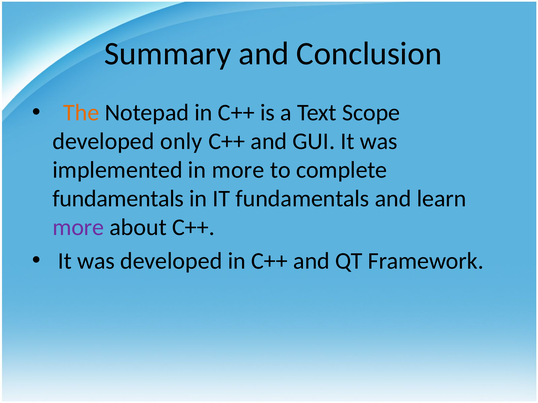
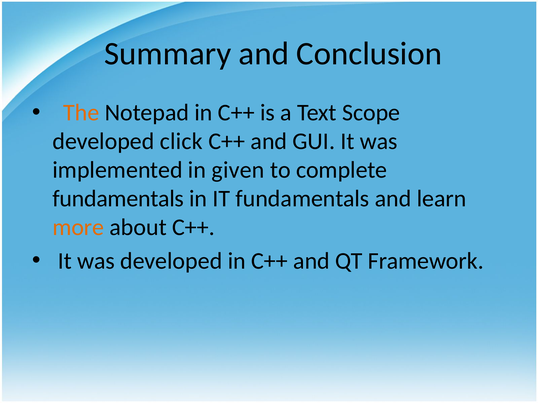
only: only -> click (181, 142)
in more: more -> given (238, 170)
more colour: purple -> orange (78, 228)
